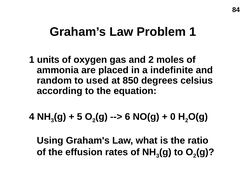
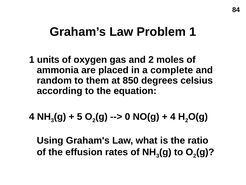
indefinite: indefinite -> complete (172, 70)
used: used -> them (97, 80)
6: 6 -> 0 (127, 116)
0: 0 -> 4 (173, 116)
